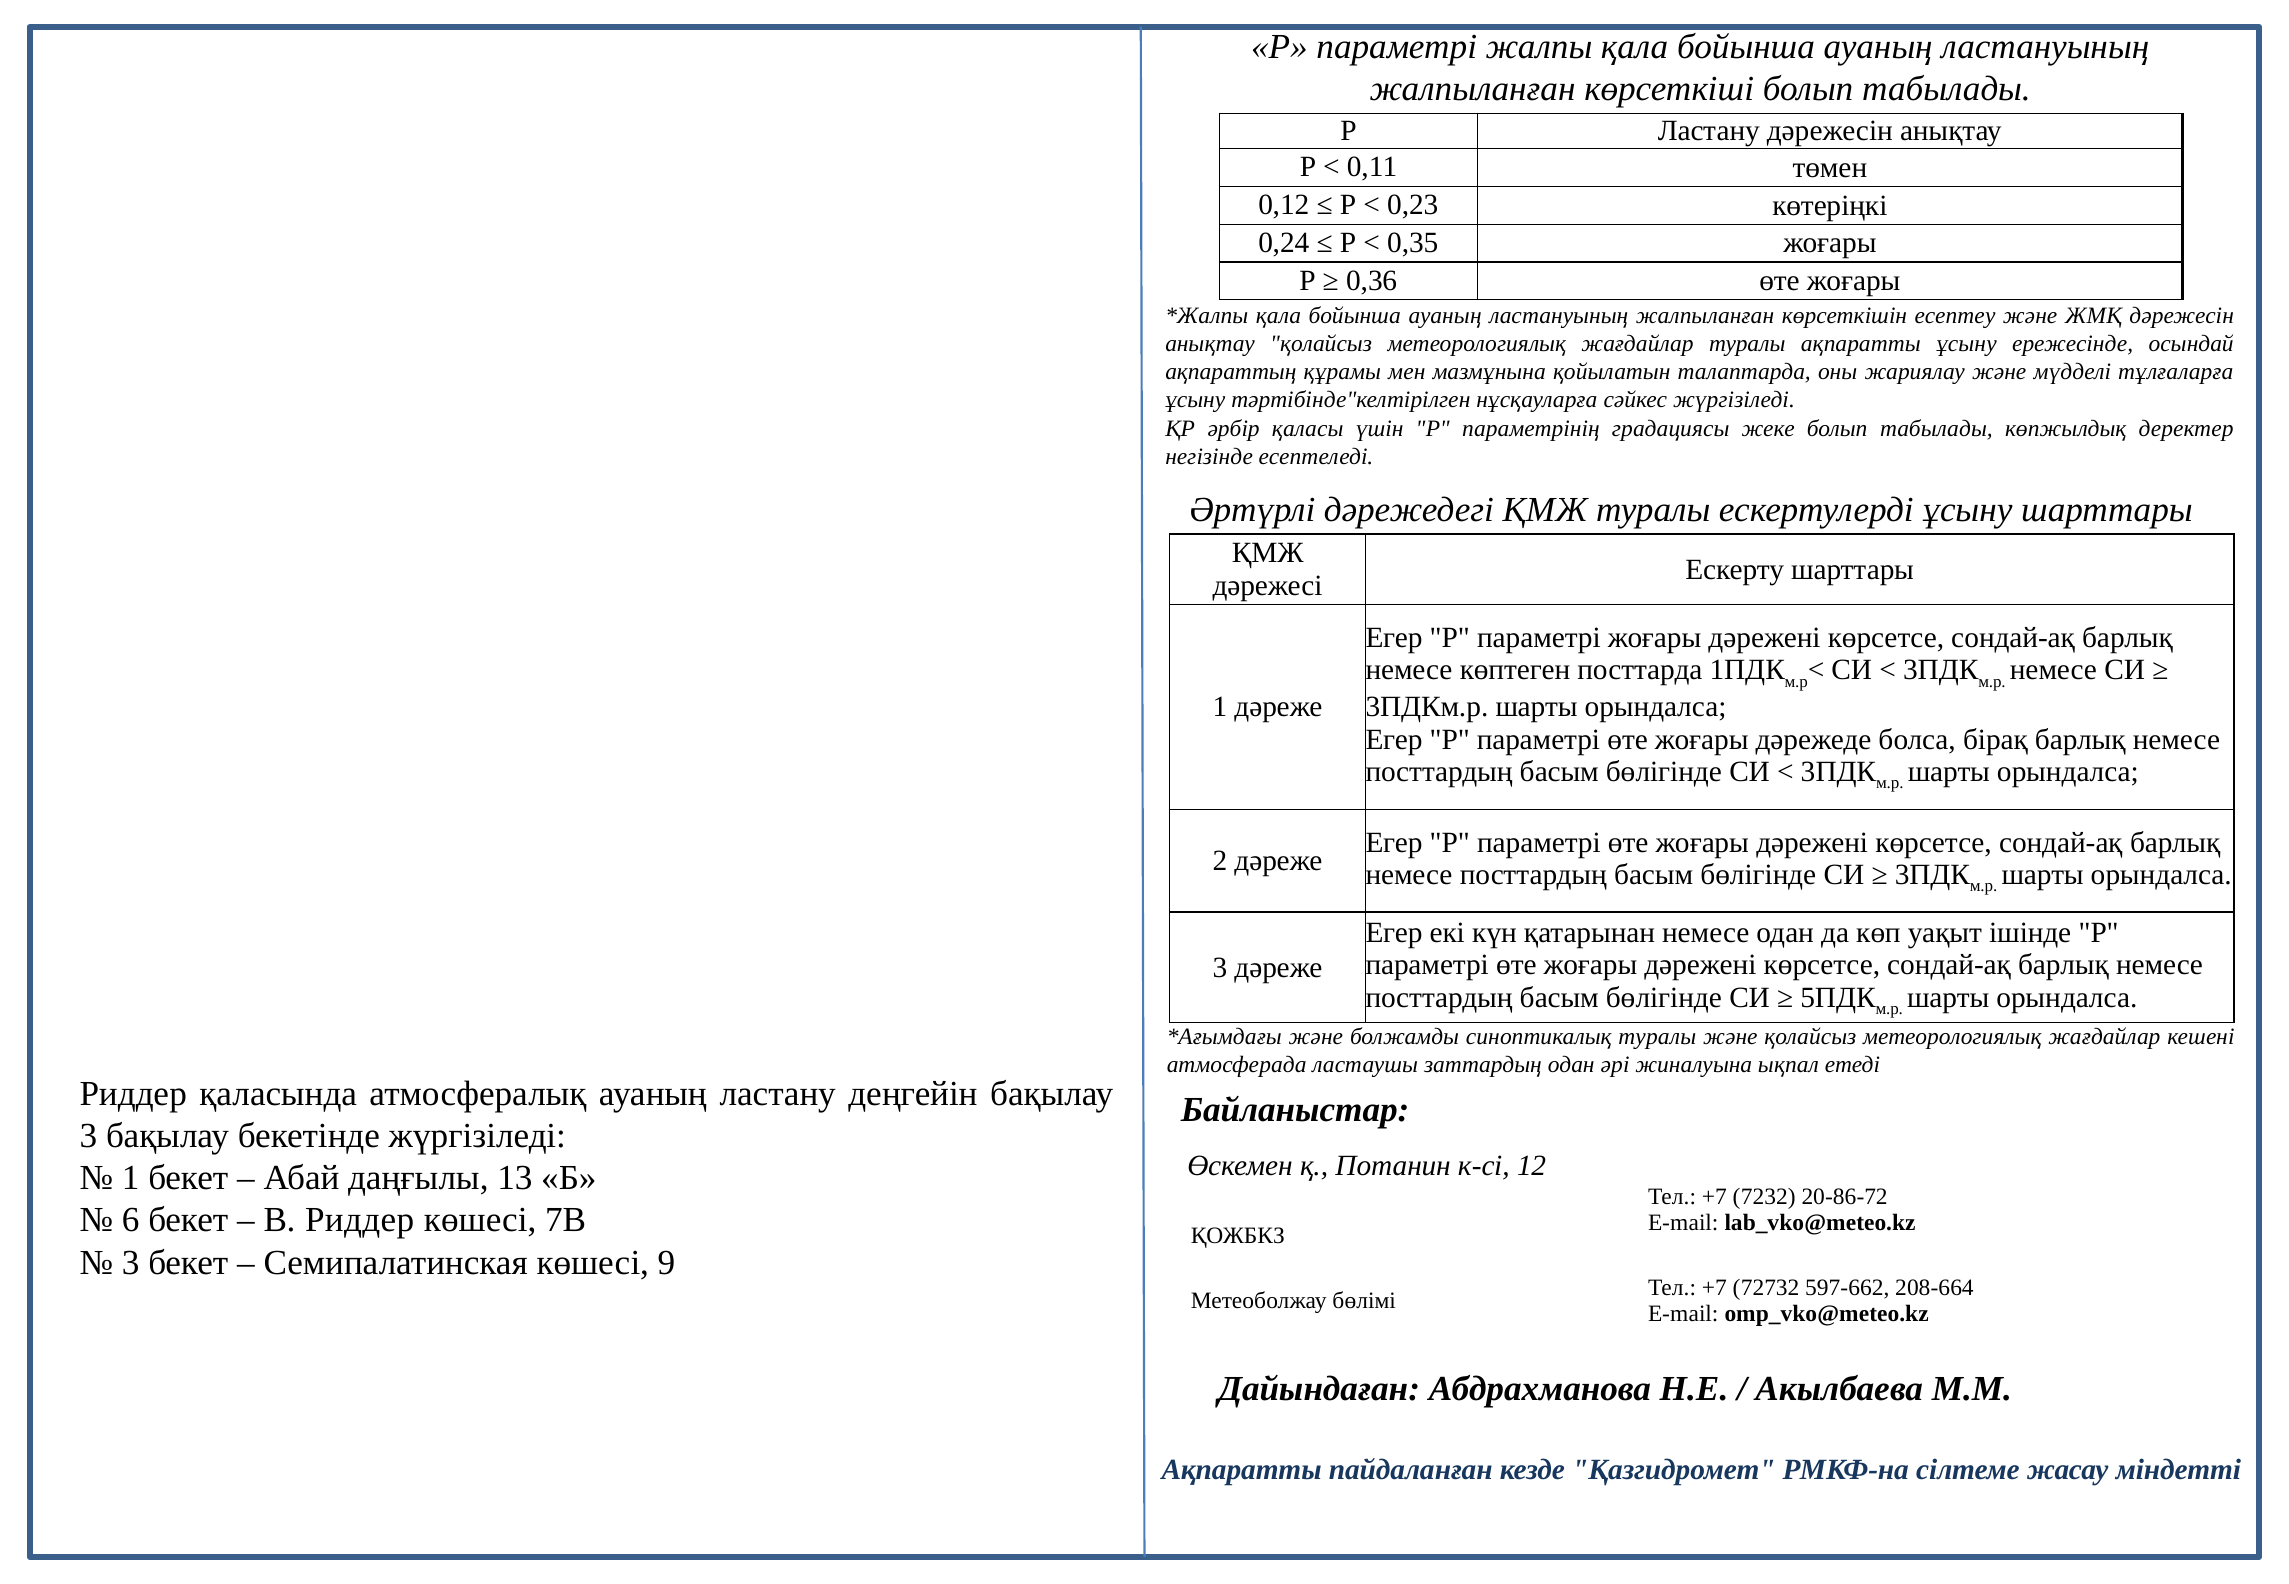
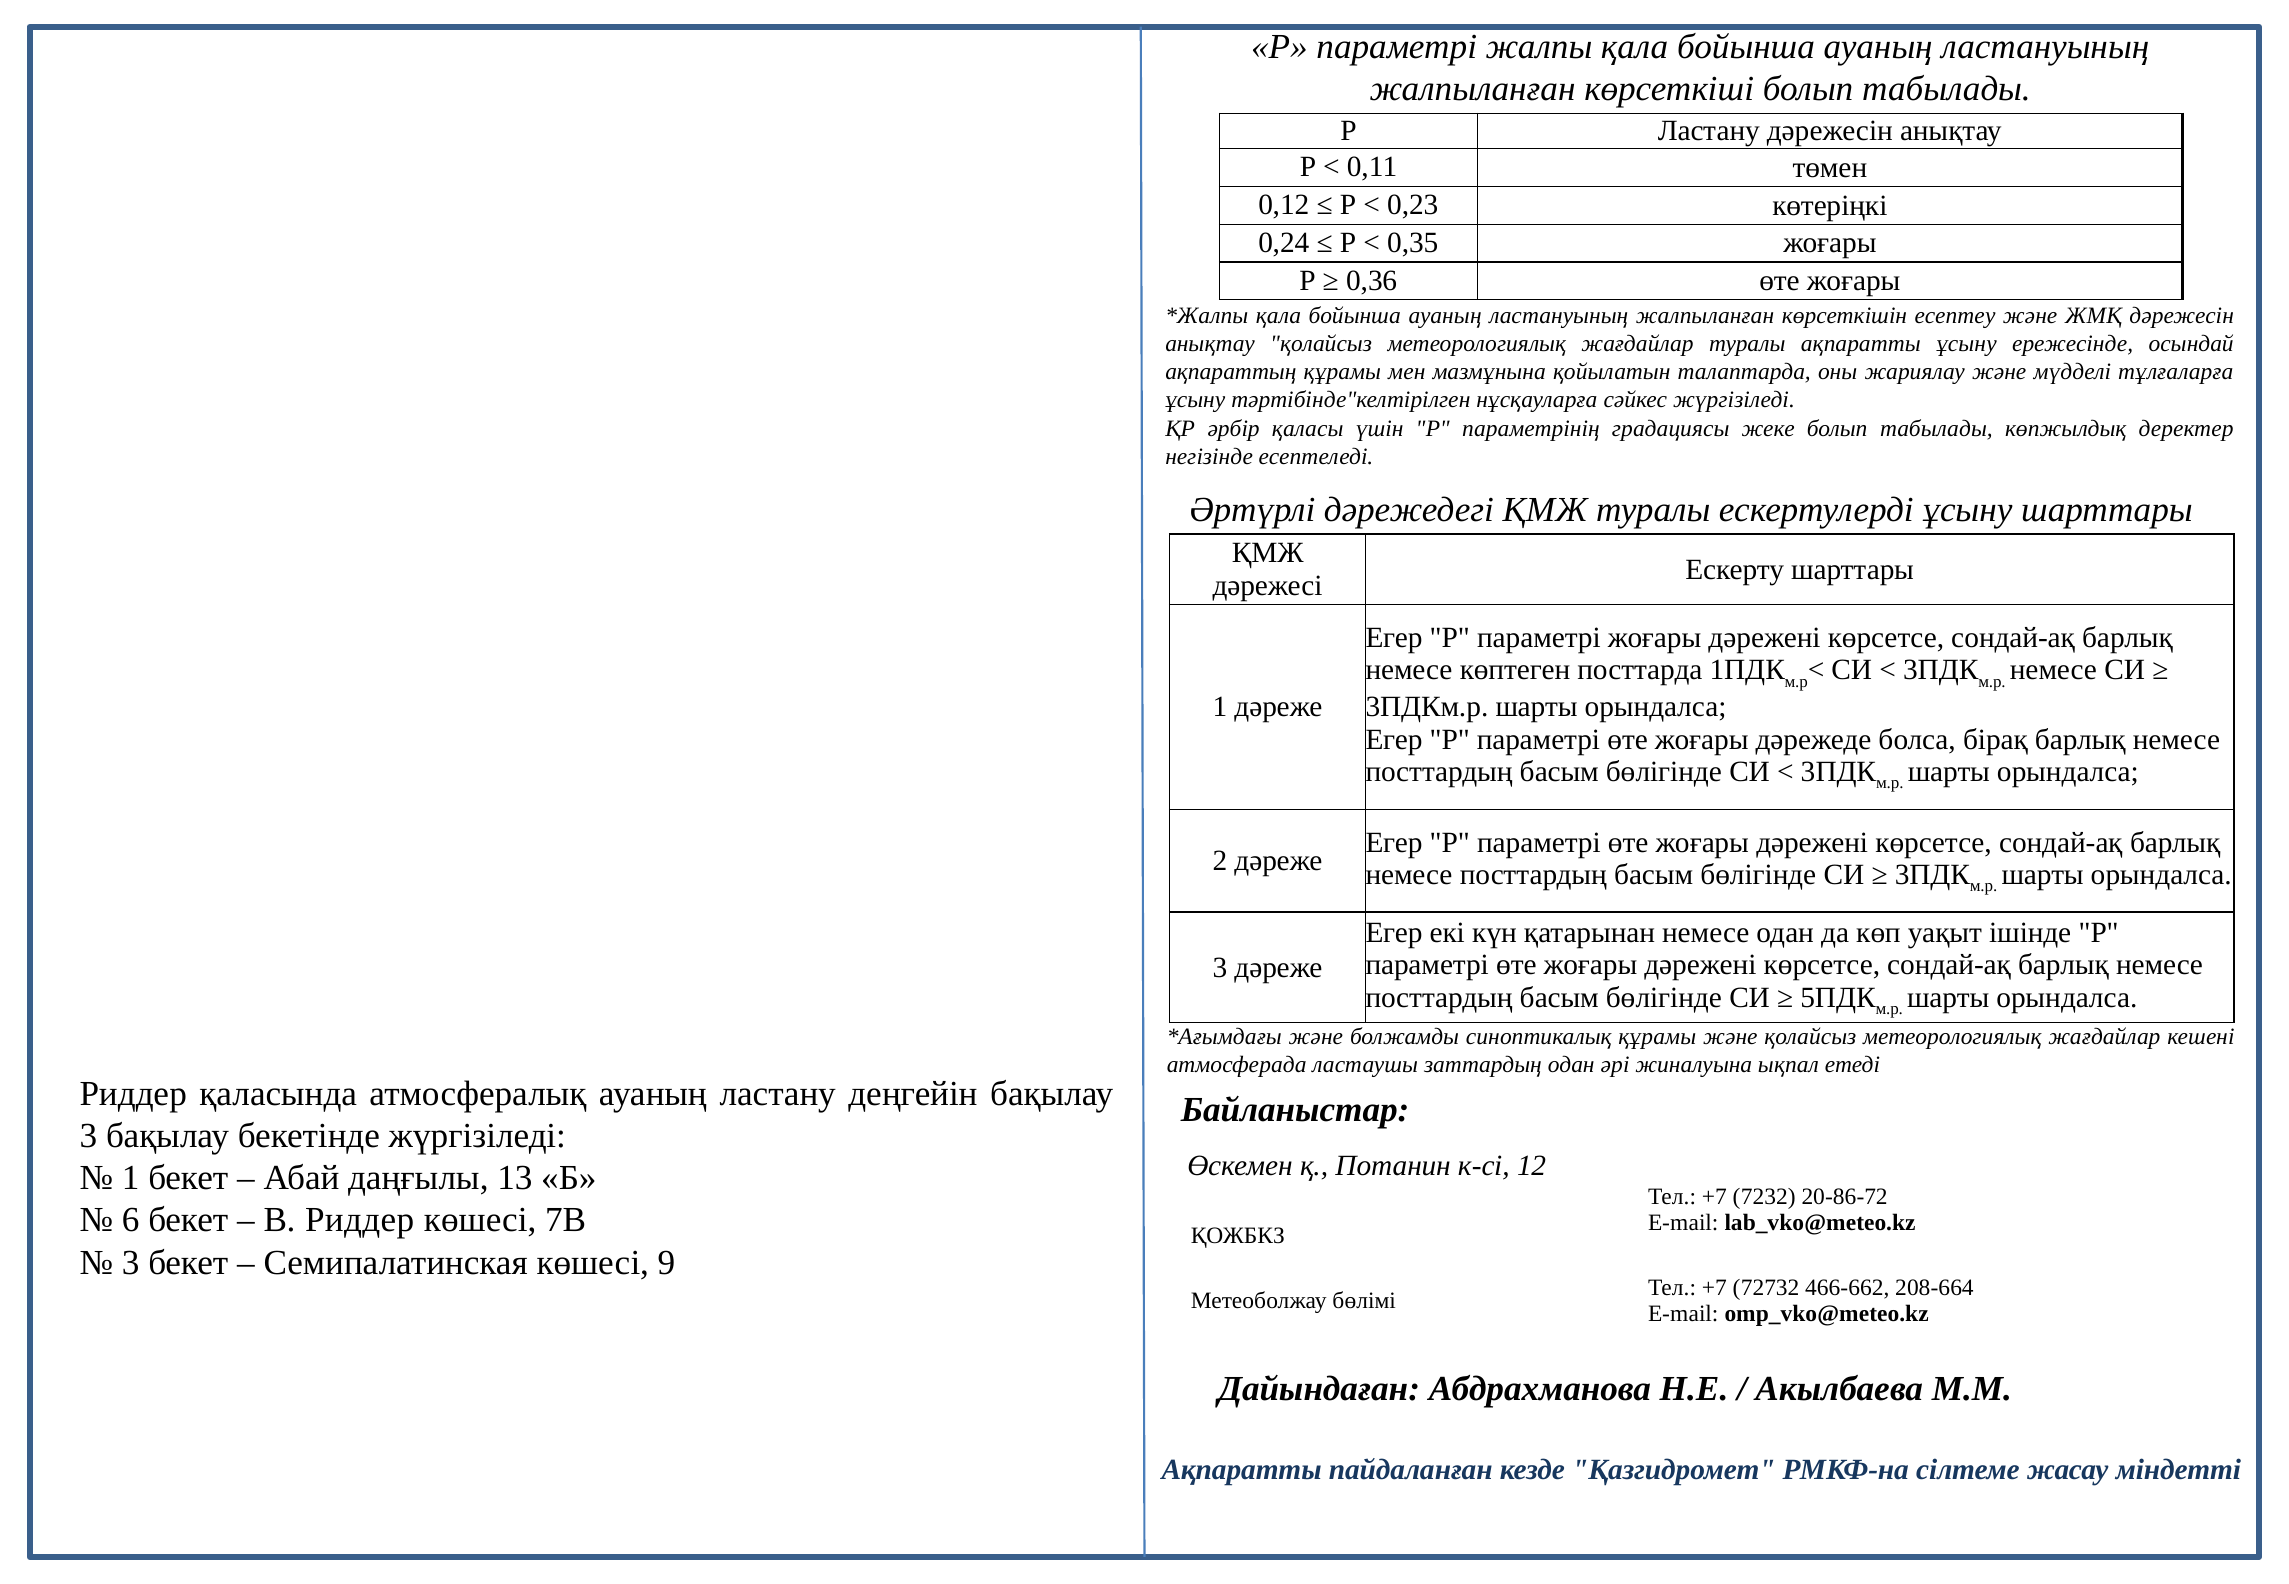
синоптикалық туралы: туралы -> құрамы (1657, 1037)
597-662: 597-662 -> 466-662 (1847, 1288)
